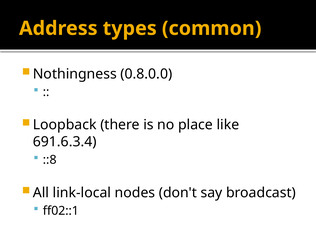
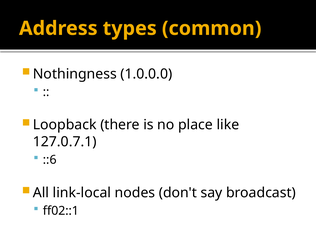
0.8.0.0: 0.8.0.0 -> 1.0.0.0 (146, 74)
691.6.3.4: 691.6.3.4 -> 127.0.7.1 (65, 142)
::8: ::8 -> ::6 (50, 160)
